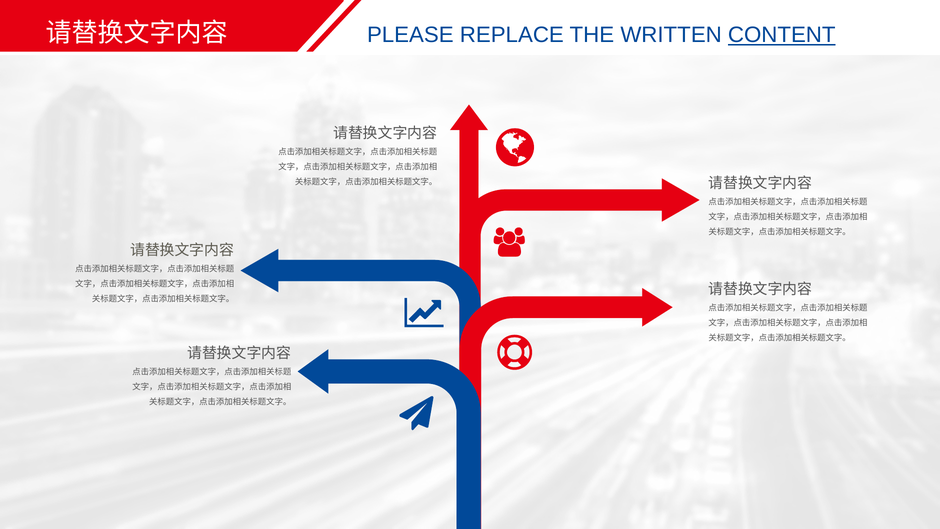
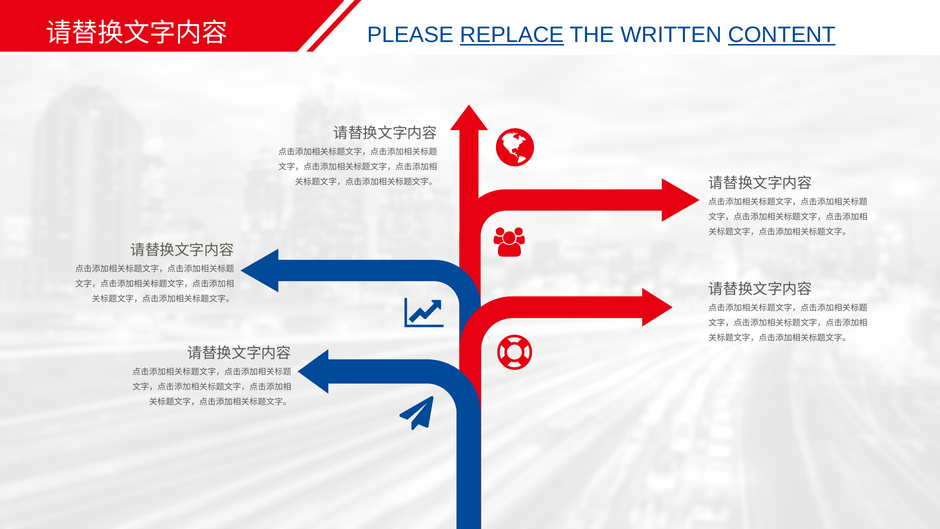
REPLACE underline: none -> present (512, 35)
